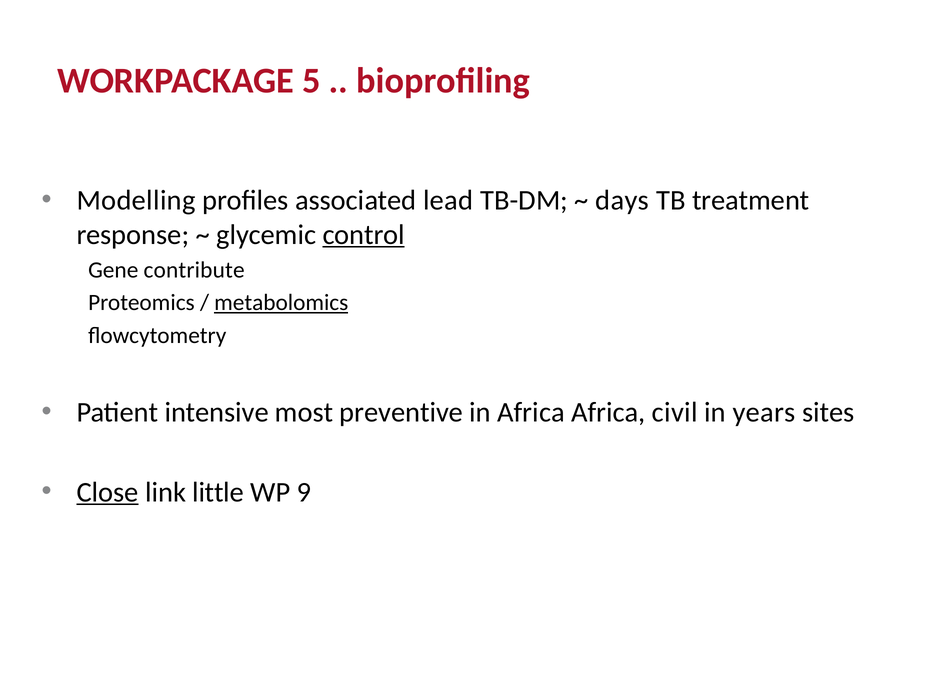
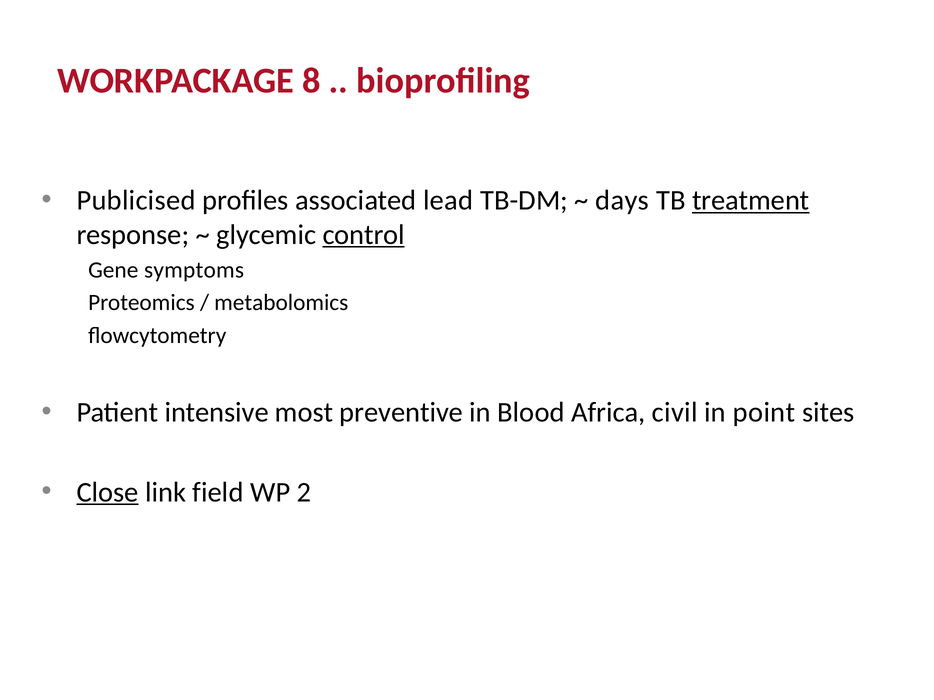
5: 5 -> 8 (311, 81)
Modelling: Modelling -> Publicised (136, 201)
treatment underline: none -> present (751, 201)
contribute: contribute -> symptoms (194, 270)
metabolomics underline: present -> none (281, 303)
in Africa: Africa -> Blood (531, 413)
years: years -> point (764, 413)
little: little -> field (218, 492)
9: 9 -> 2 (304, 492)
